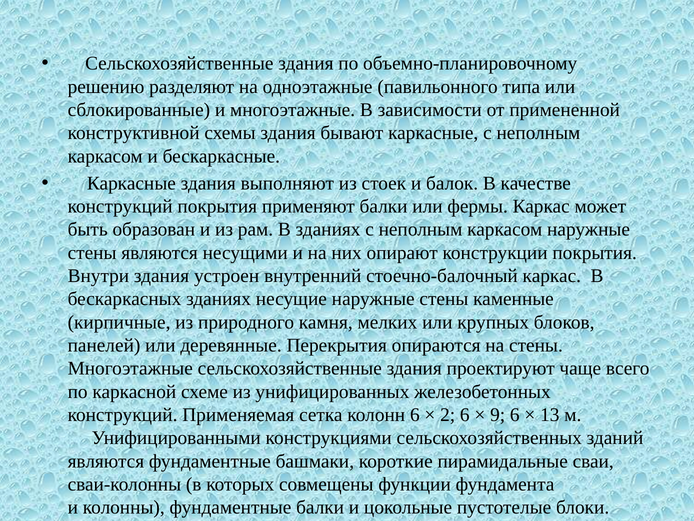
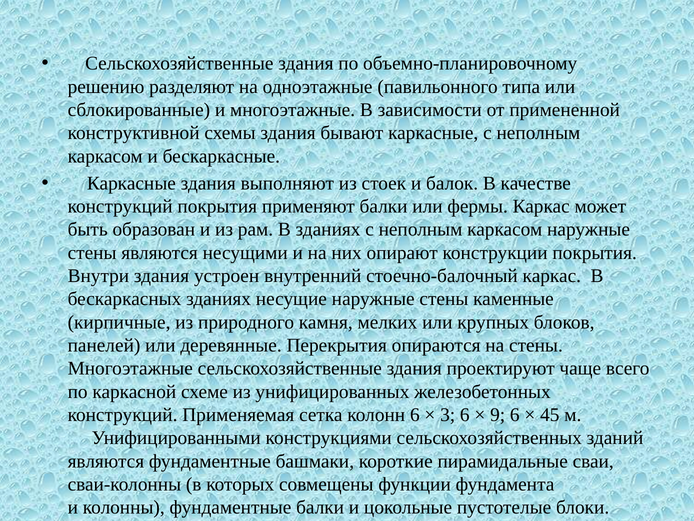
2: 2 -> 3 (448, 414)
13: 13 -> 45 (550, 414)
